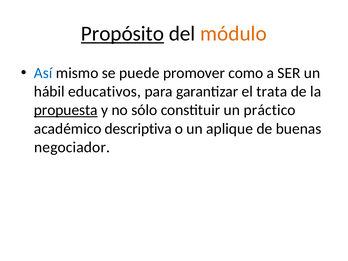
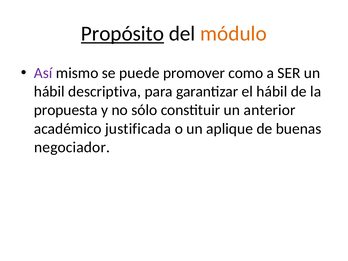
Así colour: blue -> purple (43, 73)
educativos: educativos -> descriptiva (105, 92)
el trata: trata -> hábil (272, 92)
propuesta underline: present -> none (66, 110)
práctico: práctico -> anterior (270, 110)
descriptiva: descriptiva -> justificada (138, 129)
